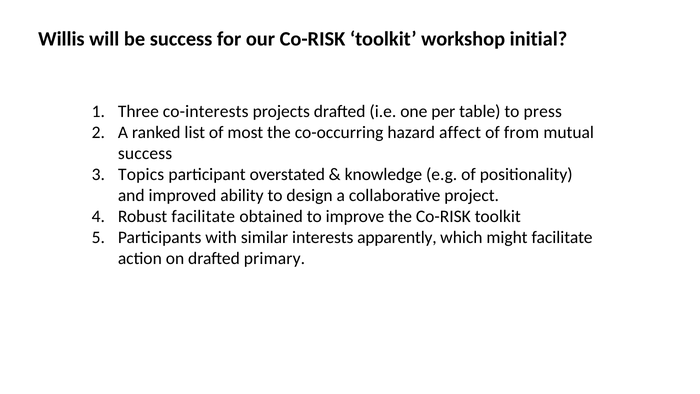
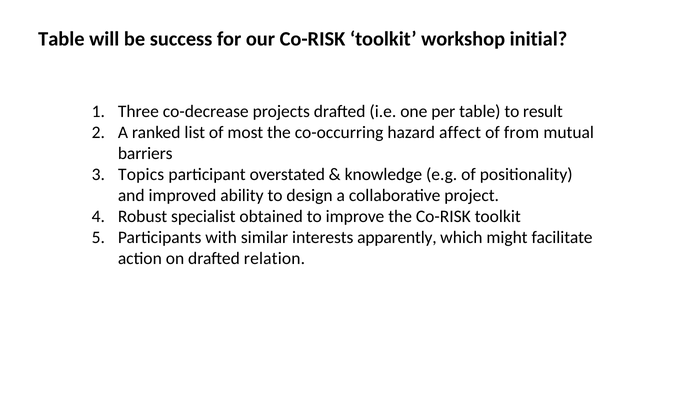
Willis: Willis -> Table (61, 39)
co-interests: co-interests -> co-decrease (206, 111)
press: press -> result (543, 111)
success: success -> barriers (145, 153)
Robust facilitate: facilitate -> specialist (203, 216)
primary: primary -> relation (274, 258)
